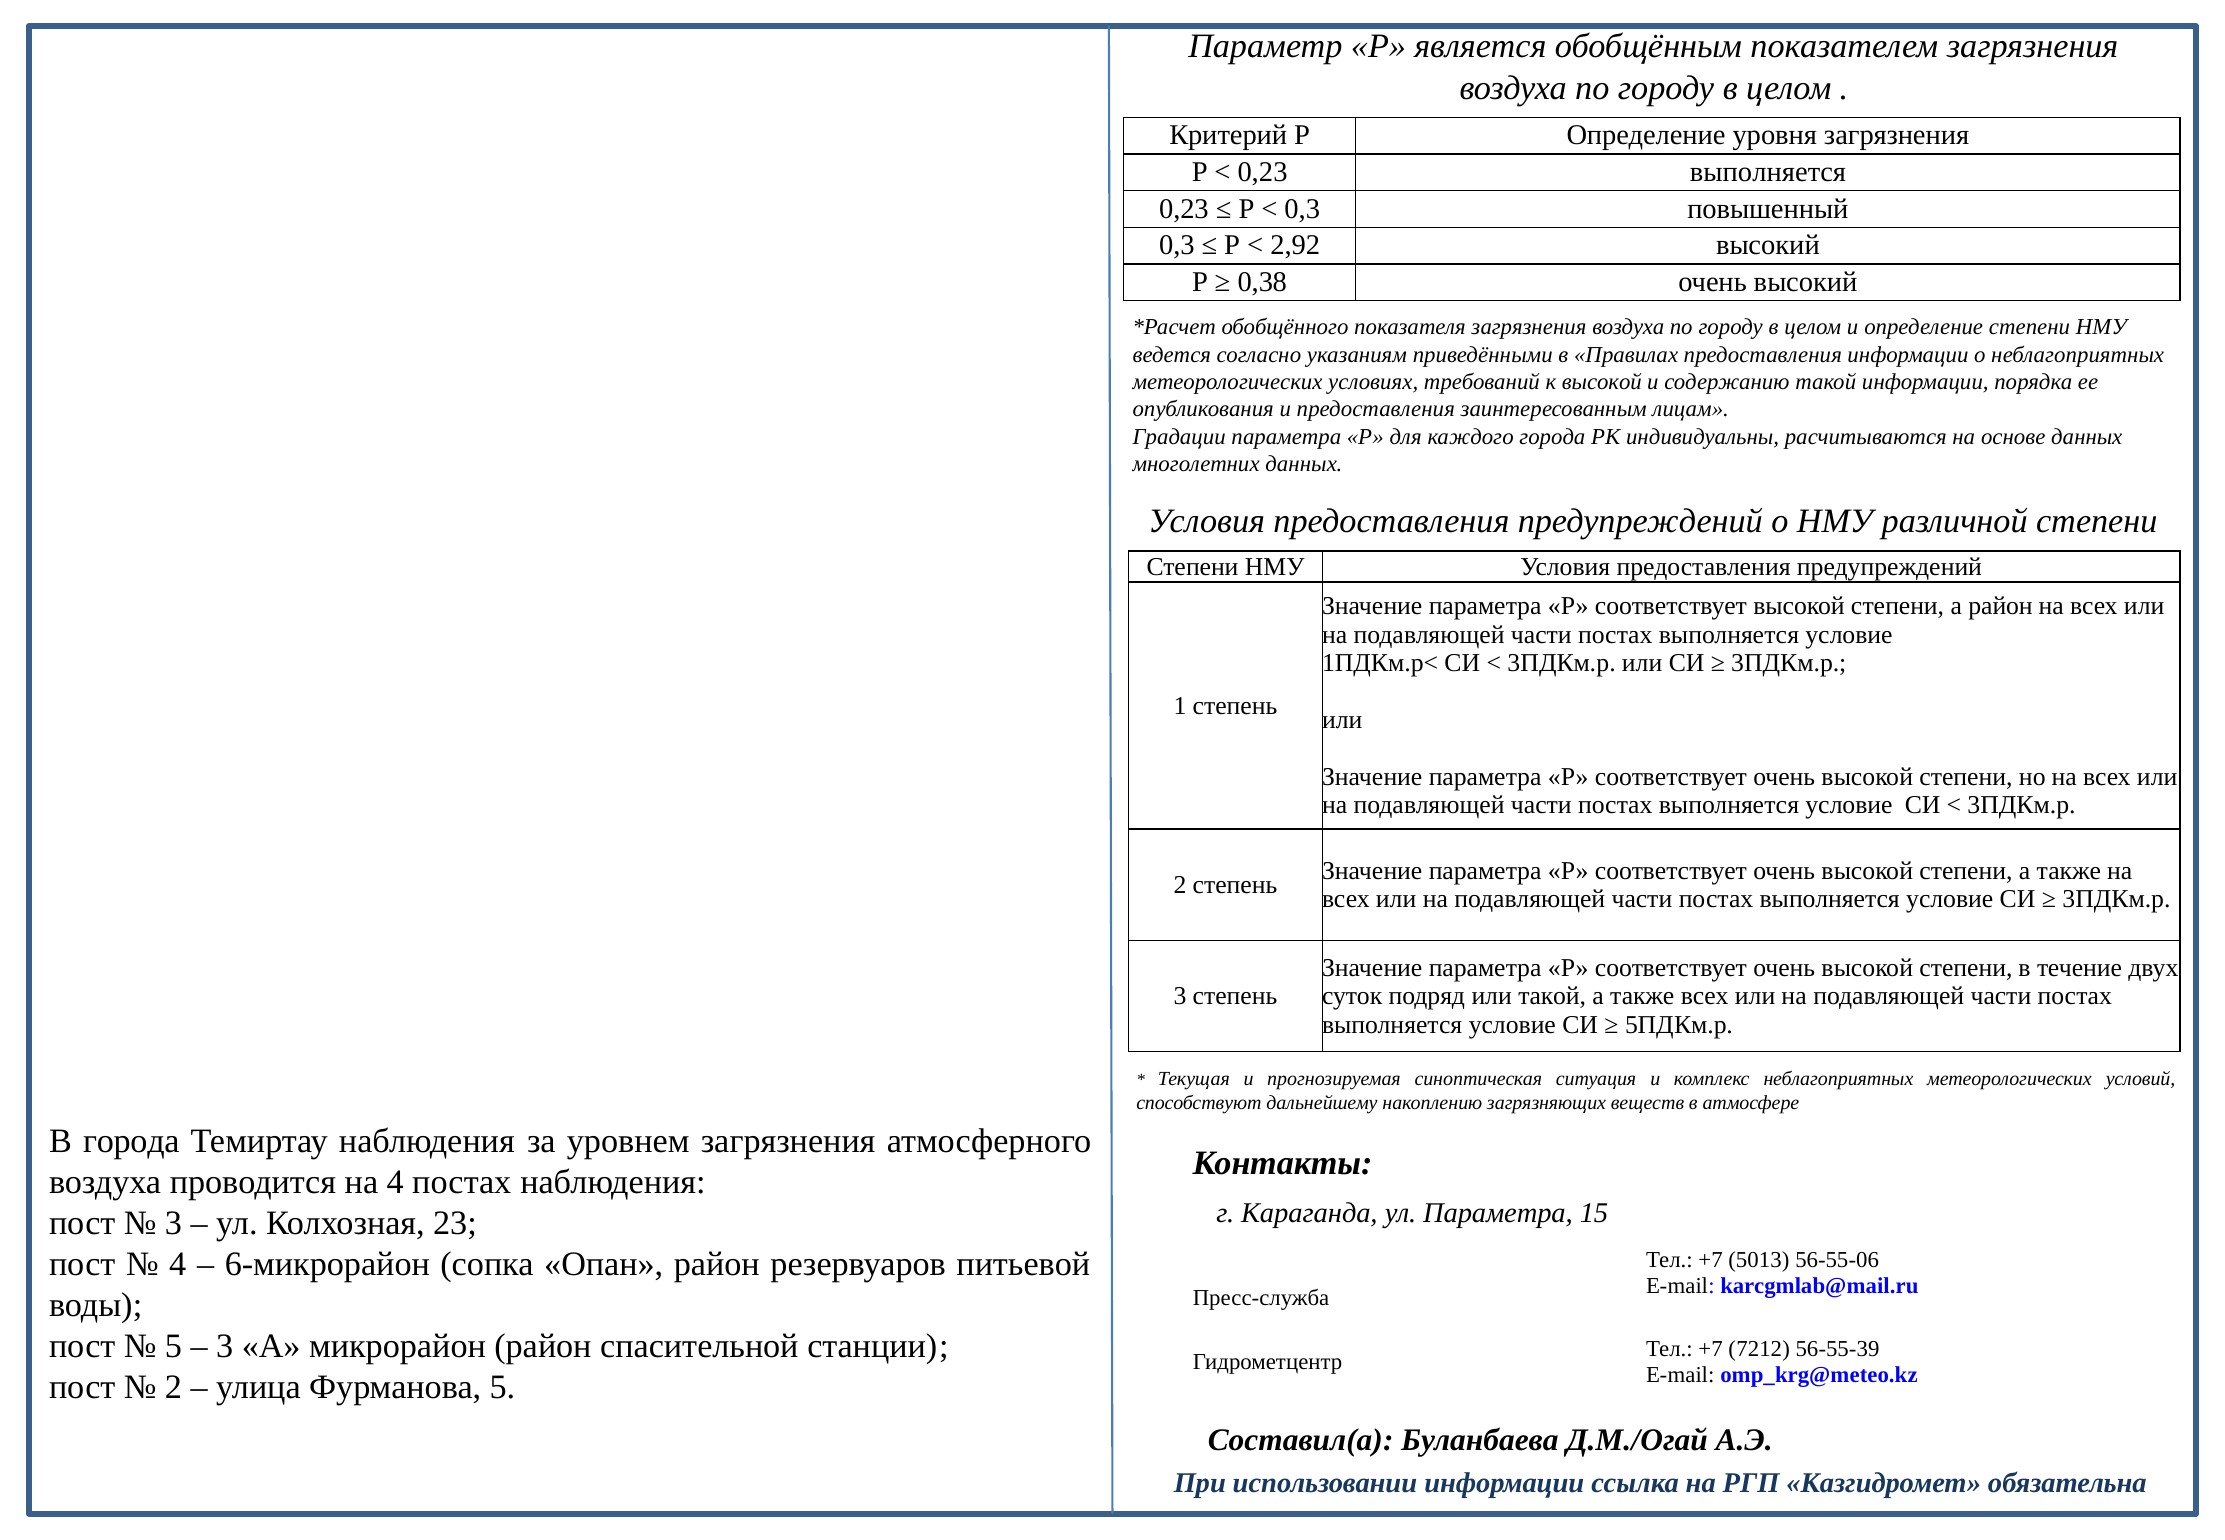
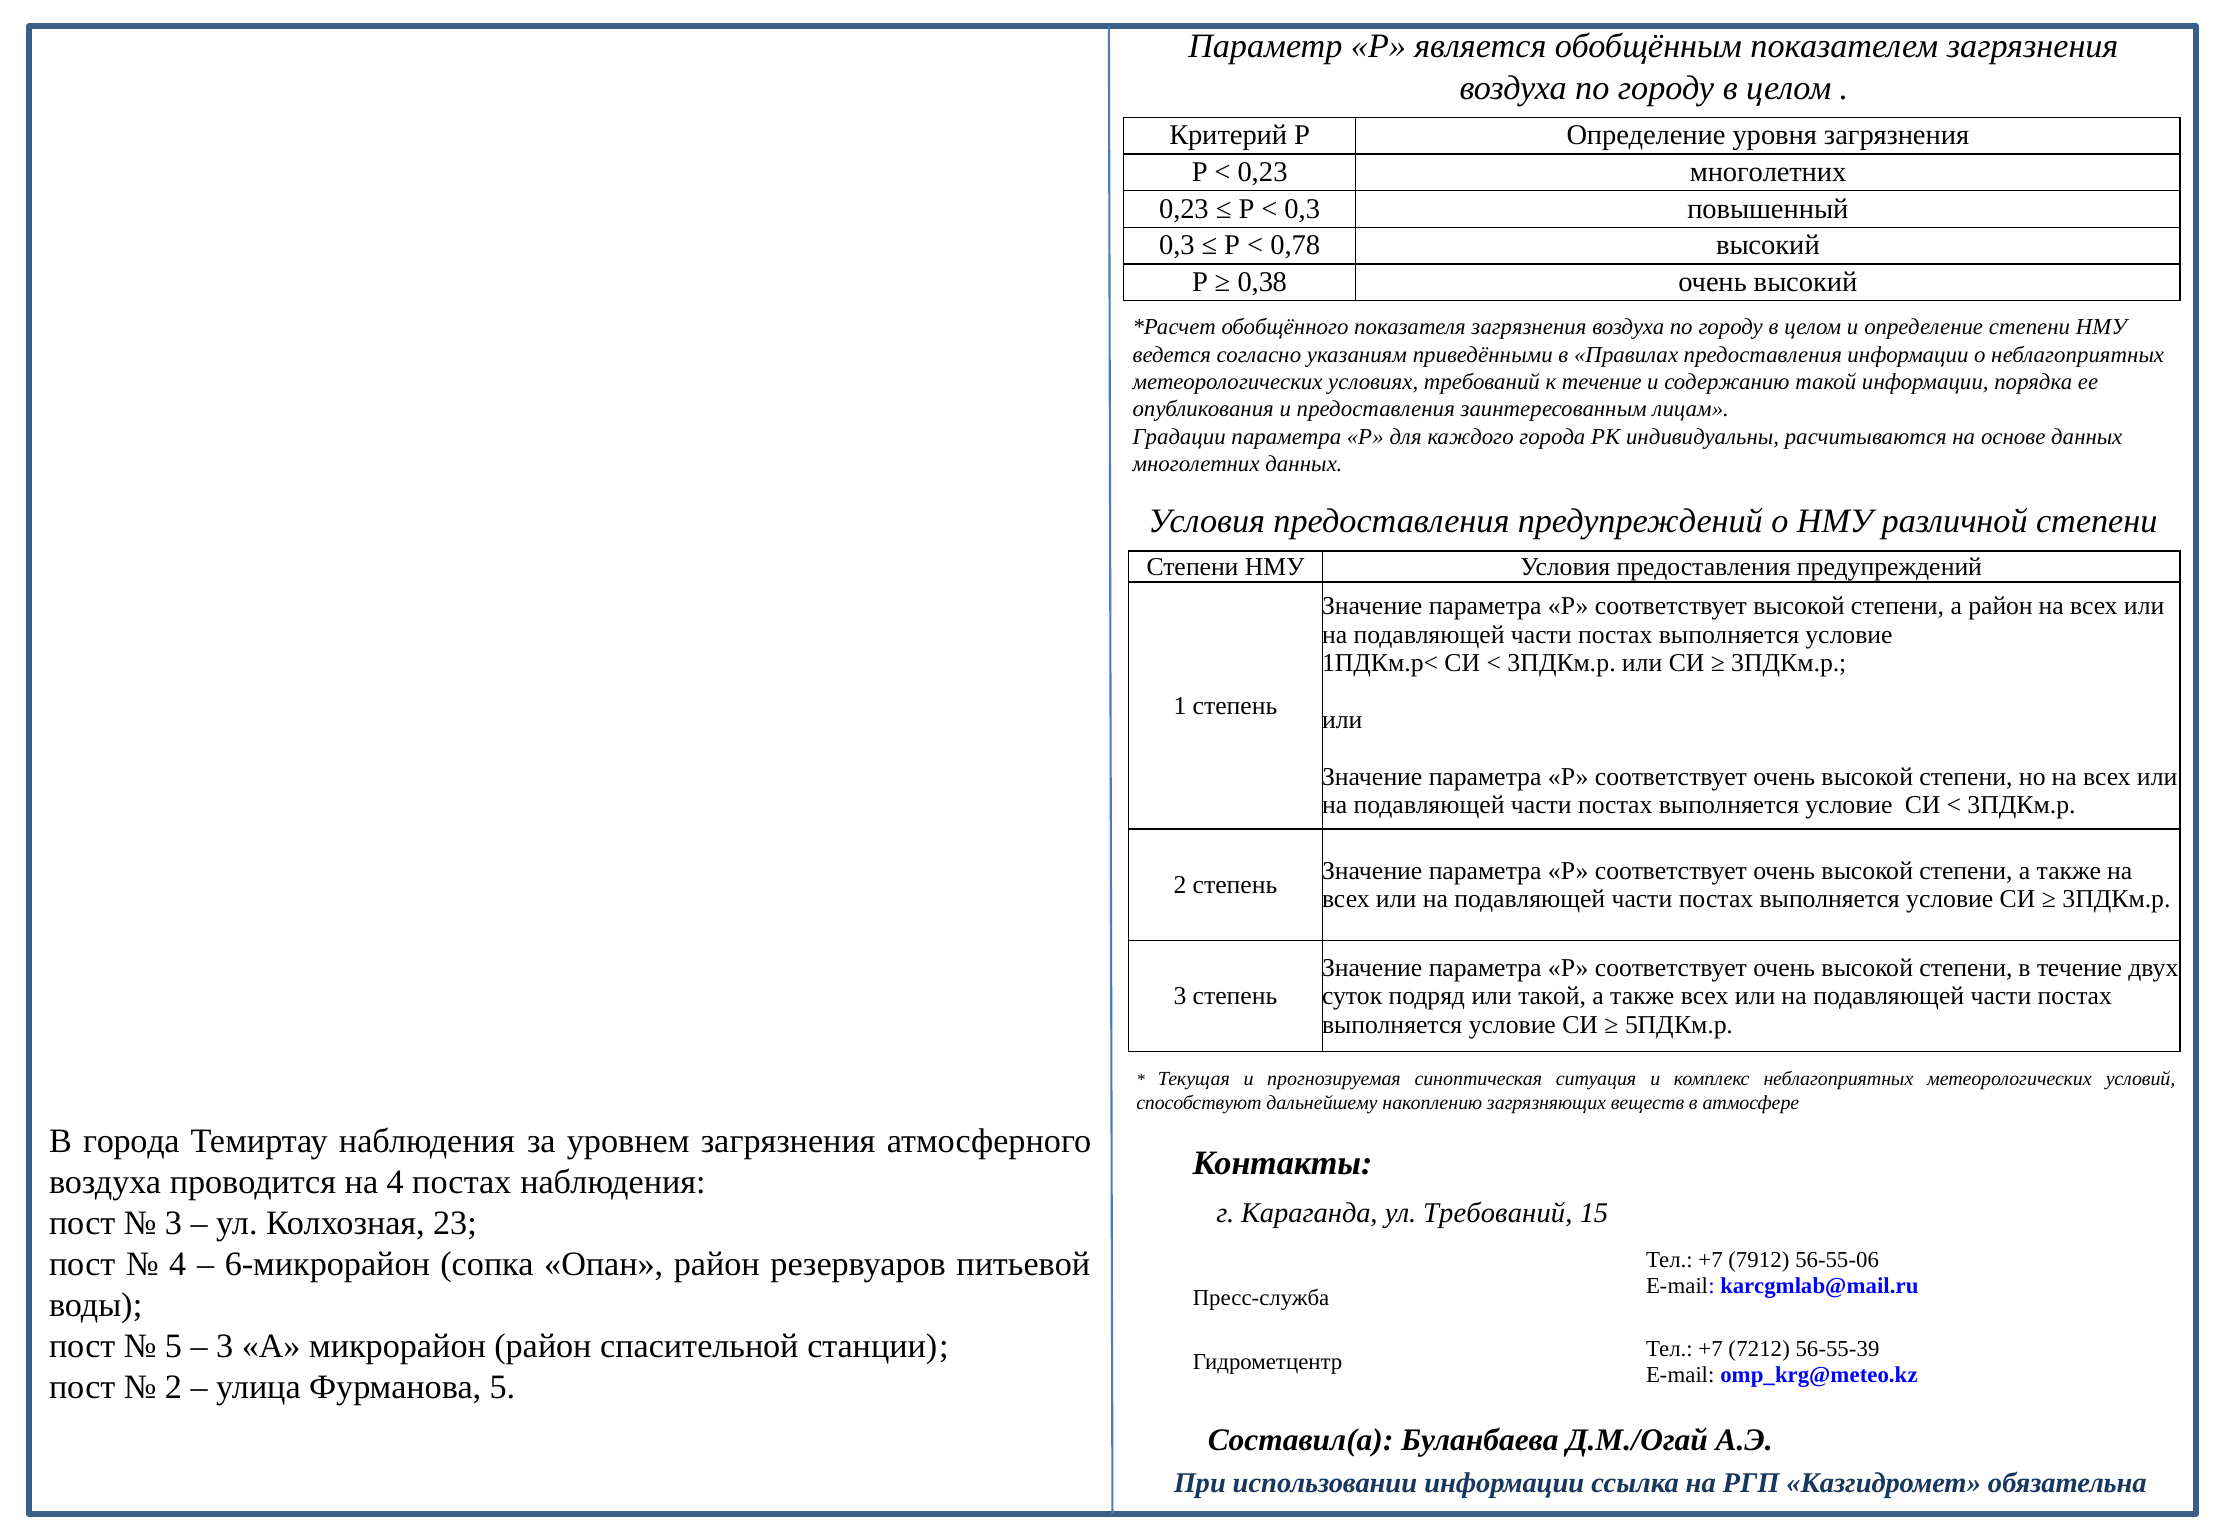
0,23 выполняется: выполняется -> многолетних (1768, 172)
2,92: 2,92 -> 0,78 (1295, 245)
к высокой: высокой -> течение (1602, 382)
ул Параметра: Параметра -> Требований (1498, 1213)
5013: 5013 -> 7912 (1759, 1261)
